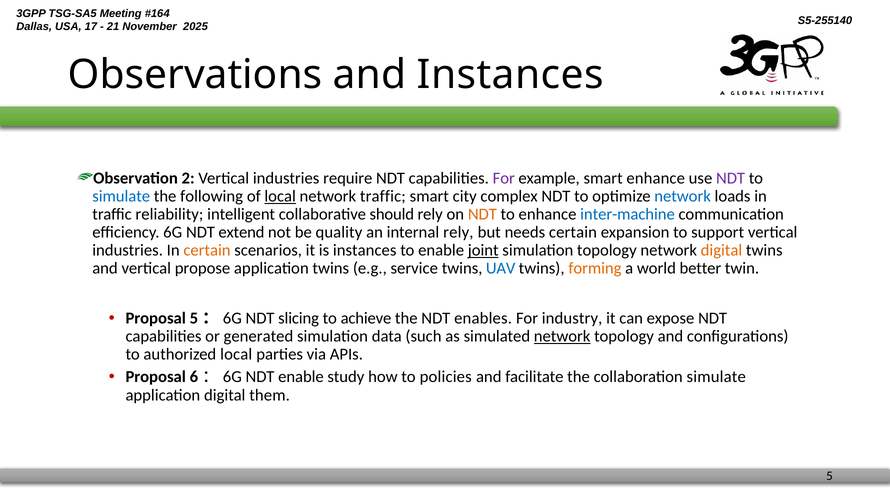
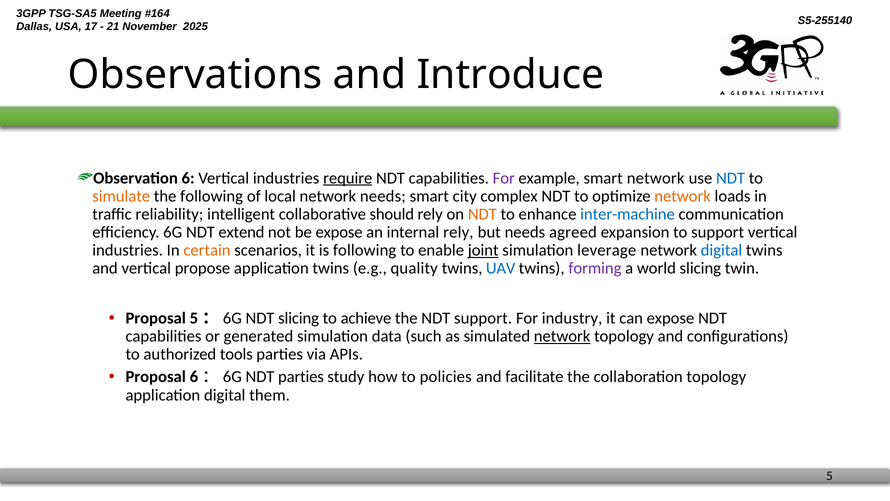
and Instances: Instances -> Introduce (511, 75)
2: 2 -> 6 (188, 178)
require underline: none -> present (348, 178)
smart enhance: enhance -> network (656, 178)
NDT colour: purple -> blue (731, 178)
simulate colour: blue -> orange (121, 196)
local underline: present -> none (280, 196)
network traffic: traffic -> needs (383, 196)
network colour: blue -> orange (683, 196)
be quality: quality -> expose (339, 232)
needs certain: certain -> agreed (573, 232)
is instances: instances -> following (365, 250)
simulation topology: topology -> leverage (607, 250)
digital colour: orange -> blue (721, 250)
service: service -> quality (414, 268)
forming colour: orange -> purple (595, 268)
world better: better -> slicing (700, 268)
NDT enables: enables -> support (483, 318)
authorized local: local -> tools (236, 354)
NDT enable: enable -> parties (301, 377)
collaboration simulate: simulate -> topology (716, 377)
